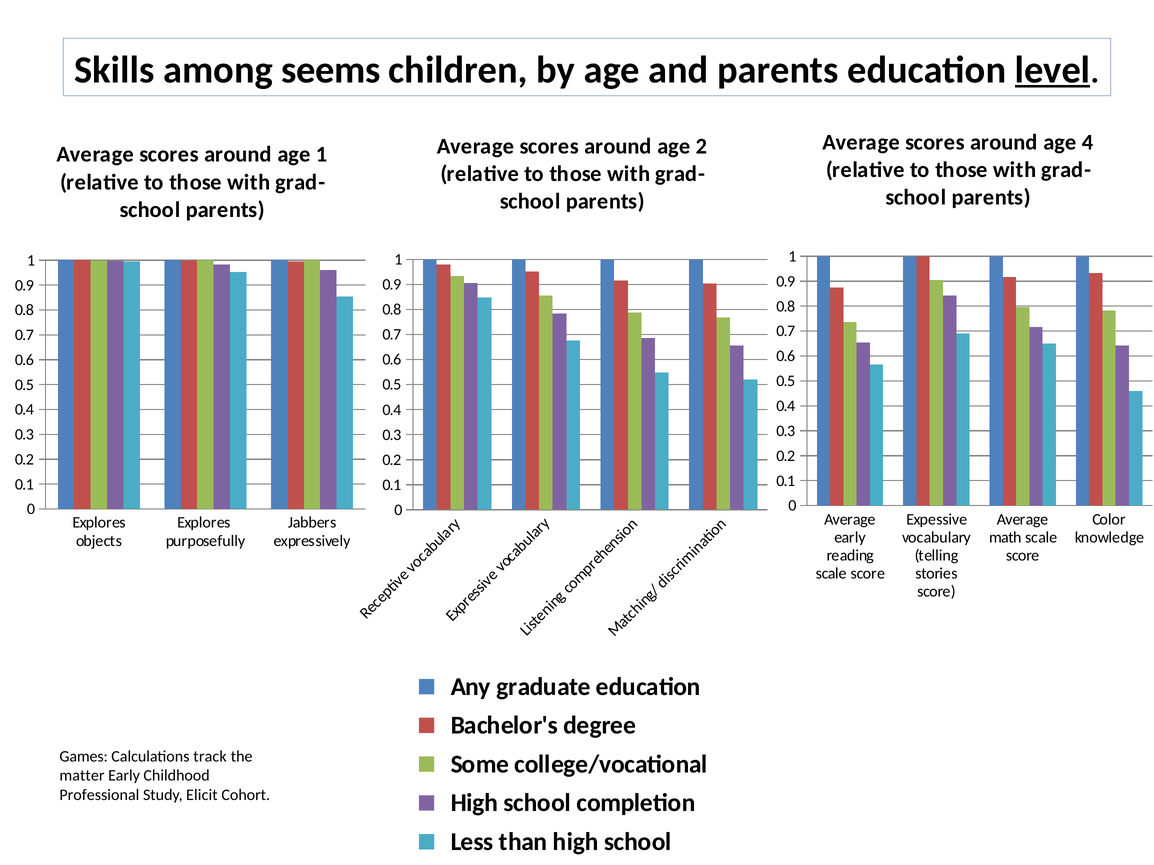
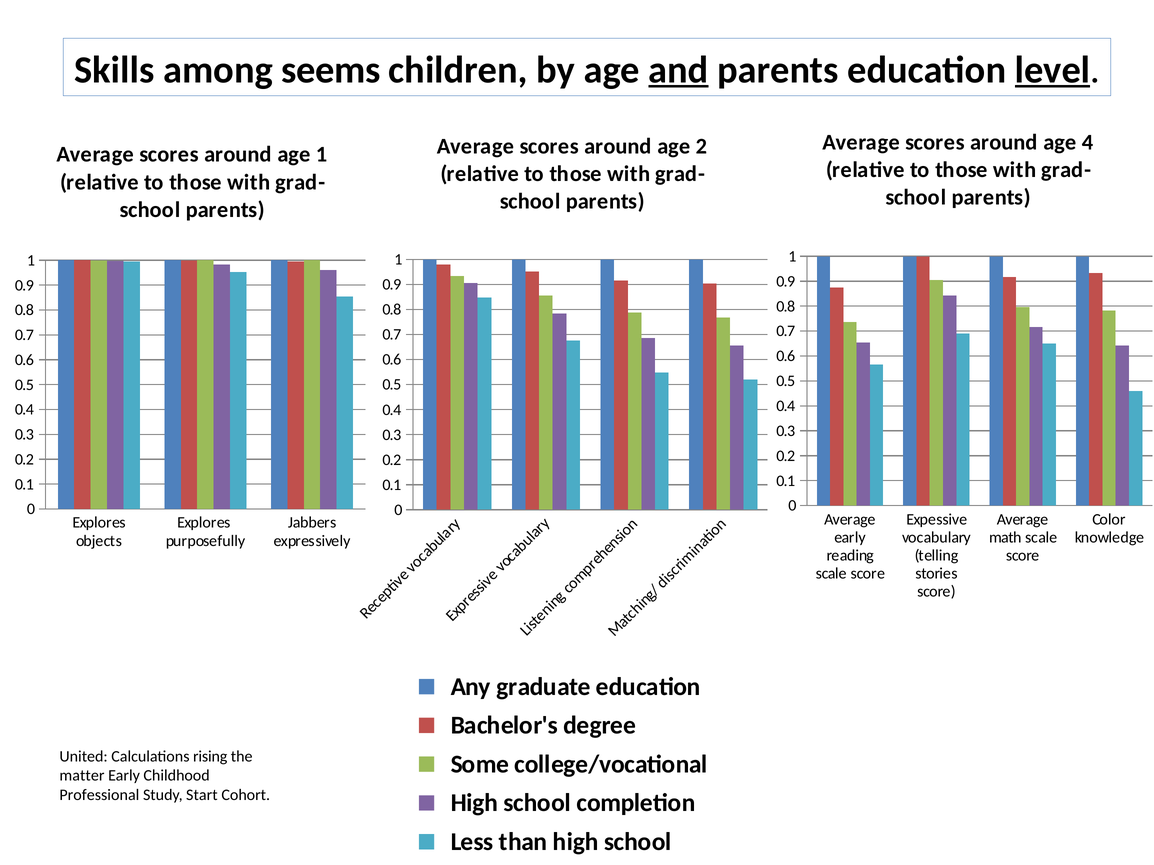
and underline: none -> present (678, 70)
Games: Games -> United (84, 757)
track: track -> rising (210, 757)
Elicit: Elicit -> Start (202, 795)
